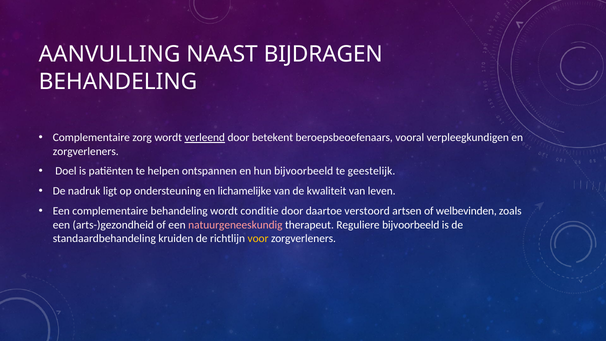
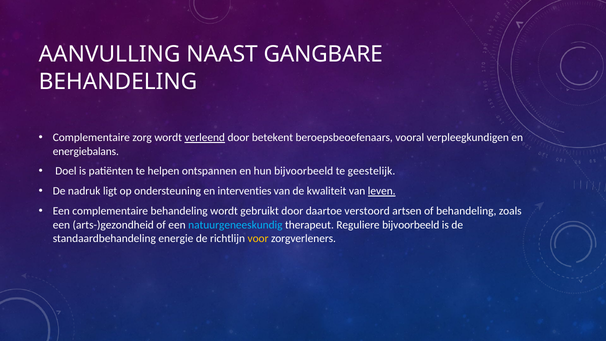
BIJDRAGEN: BIJDRAGEN -> GANGBARE (323, 54)
zorgverleners: zorgverleners -> energiebalans (86, 151)
lichamelijke: lichamelijke -> interventies (245, 191)
leven underline: none -> present (382, 191)
conditie: conditie -> gebruikt (260, 211)
of welbevinden: welbevinden -> behandeling (466, 211)
natuurgeneeskundig colour: pink -> light blue (235, 225)
kruiden: kruiden -> energie (176, 238)
